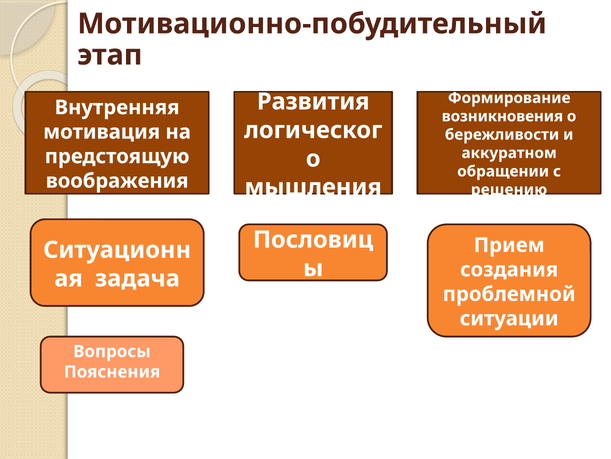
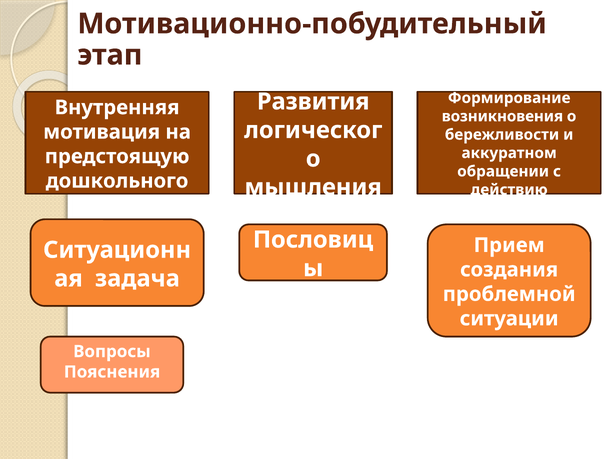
воображения: воображения -> дошкольного (117, 181)
решению: решению -> действию (509, 189)
